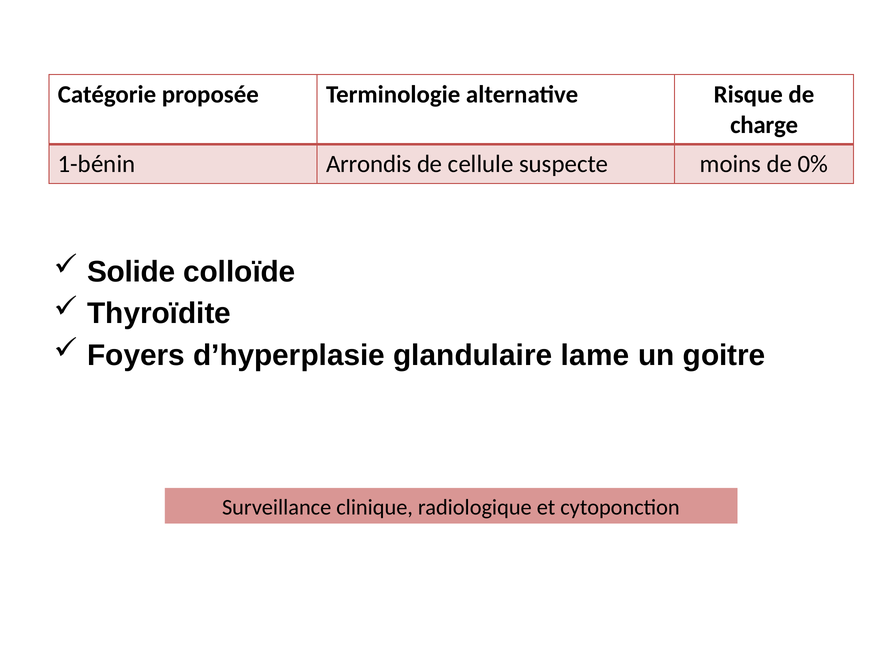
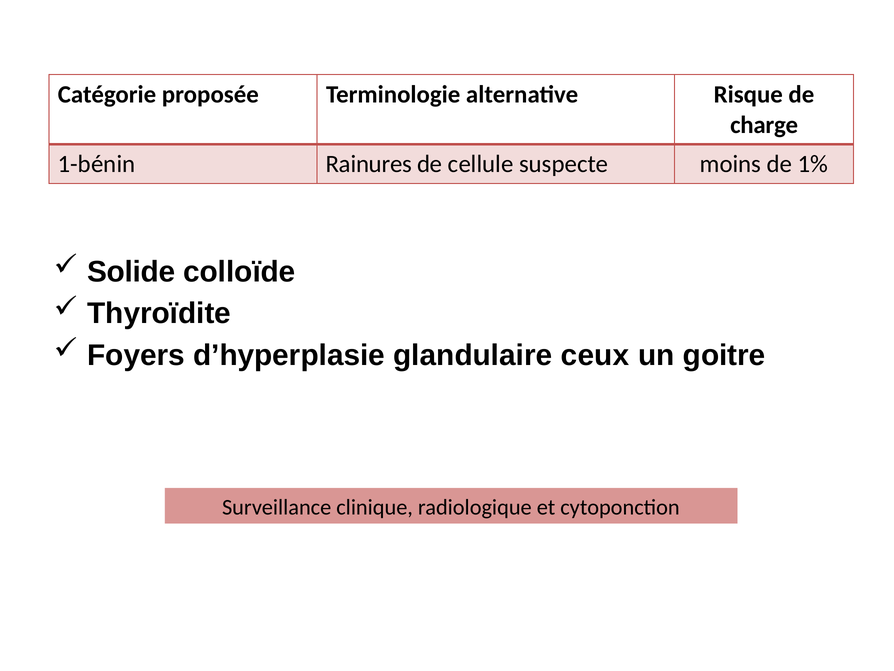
Arrondis: Arrondis -> Rainures (369, 164)
0%: 0% -> 1% (813, 164)
lame: lame -> ceux (595, 355)
